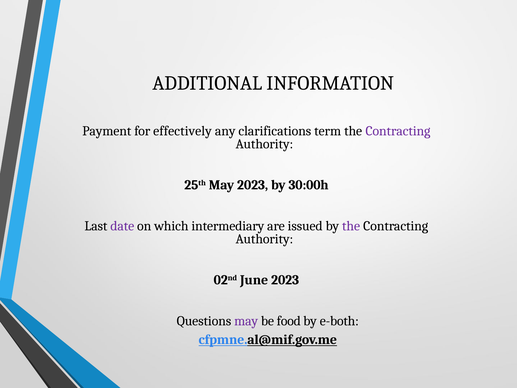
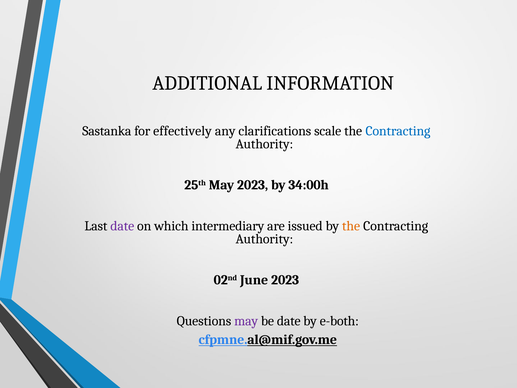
Payment: Payment -> Sastanka (107, 131)
term: term -> scale (328, 131)
Contracting colour: purple -> blue (398, 131)
30:00h: 30:00h -> 34:00h (309, 185)
the colour: purple -> orange (351, 226)
be food: food -> date (289, 321)
